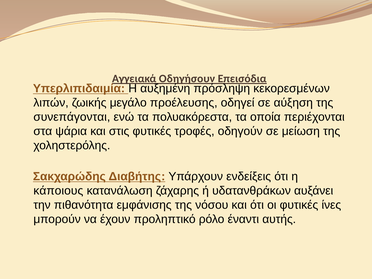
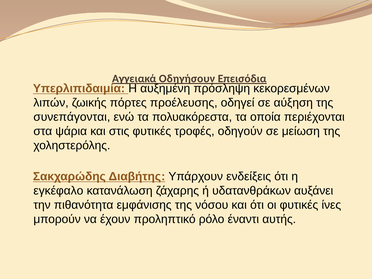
μεγάλο: μεγάλο -> πόρτες (128, 103)
κάποιους: κάποιους -> εγκέφαλο (58, 191)
